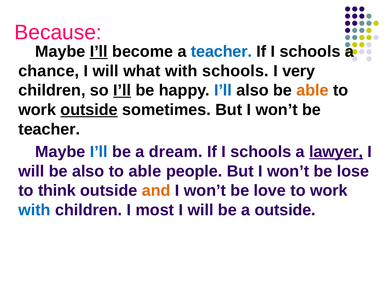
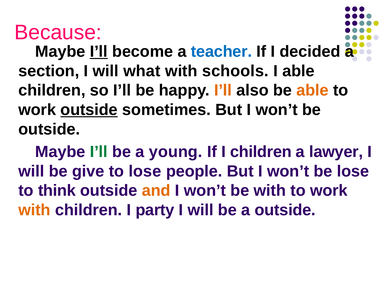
schools: schools -> decided (310, 51)
chance: chance -> section (49, 71)
I very: very -> able (299, 71)
I’ll underline: present -> none (122, 90)
I’ll colour: blue -> orange (223, 90)
teacher: teacher -> outside (49, 129)
I’ll colour: blue -> green (99, 151)
dream: dream -> young (176, 151)
schools: schools -> children (261, 151)
lawyer underline: present -> none (336, 151)
be also: also -> give (88, 171)
to able: able -> lose (145, 171)
be love: love -> with (270, 190)
with colour: blue -> orange (34, 209)
most: most -> party (155, 209)
